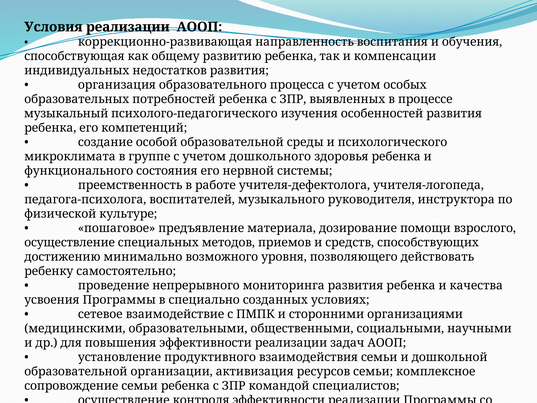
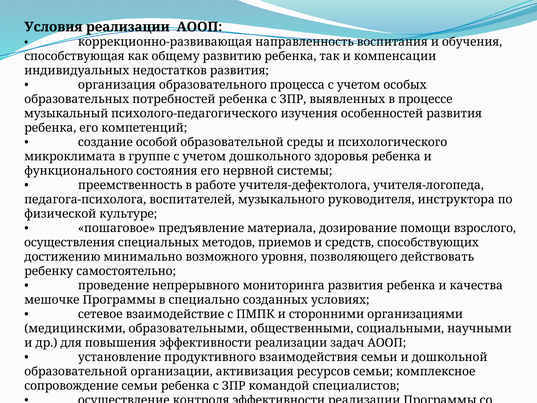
осуществление: осуществление -> осуществления (70, 242)
усвоения: усвоения -> мешочке (52, 300)
